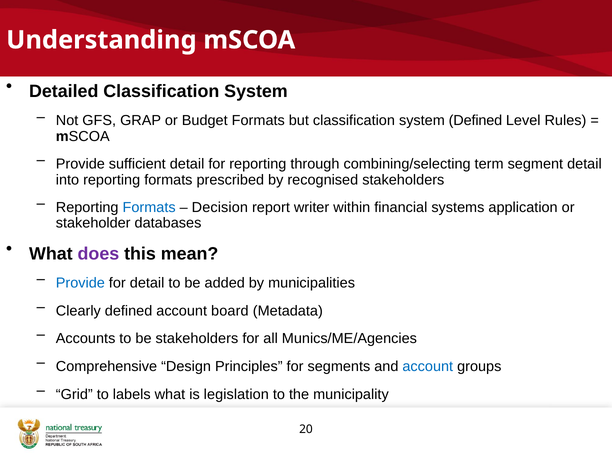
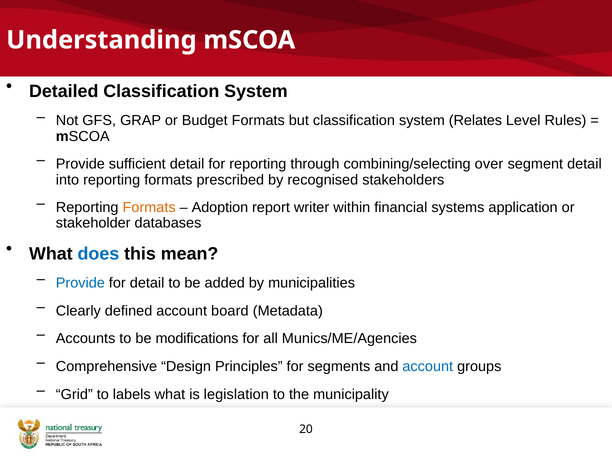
system Defined: Defined -> Relates (475, 121)
term: term -> over (489, 164)
Formats colour: blue -> orange (149, 208)
Decision: Decision -> Adoption (220, 208)
does colour: purple -> blue (98, 254)
be stakeholders: stakeholders -> modifications (197, 339)
